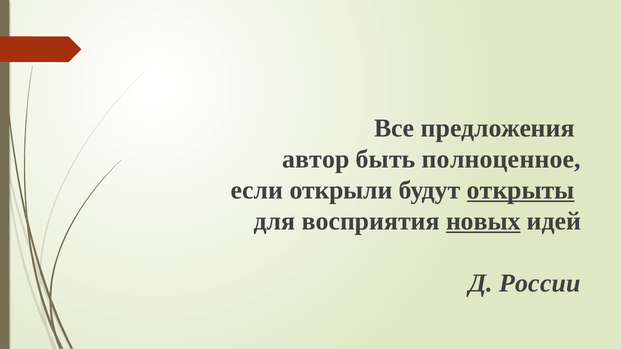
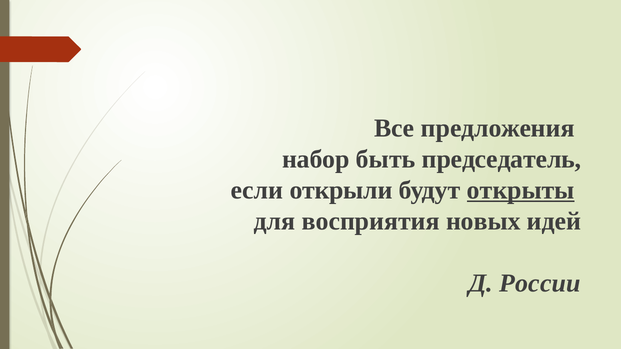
автор: автор -> набор (316, 159)
полноценное: полноценное -> председатель (502, 159)
новых underline: present -> none (483, 221)
